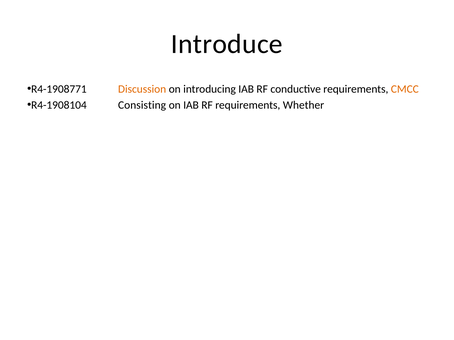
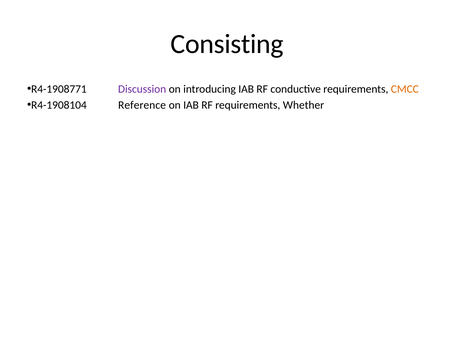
Introduce: Introduce -> Consisting (227, 44)
Discussion colour: orange -> purple (142, 89)
Consisting: Consisting -> Reference (142, 105)
